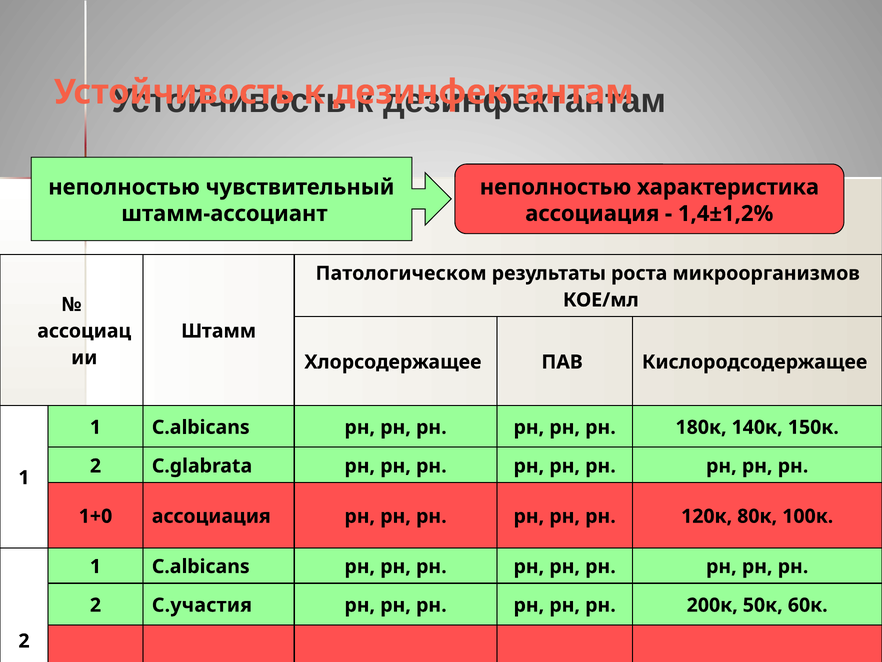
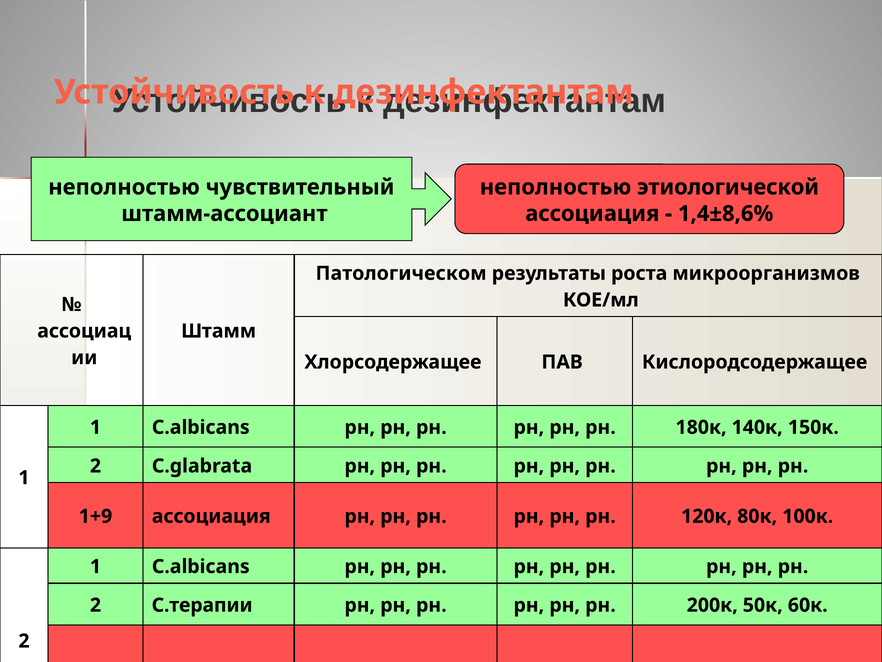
характеристика: характеристика -> этиологической (728, 187)
1,4±1,2%: 1,4±1,2% -> 1,4±8,6% (726, 213)
1+0: 1+0 -> 1+9 (95, 516)
C.участия: C.участия -> C.терапии (202, 605)
